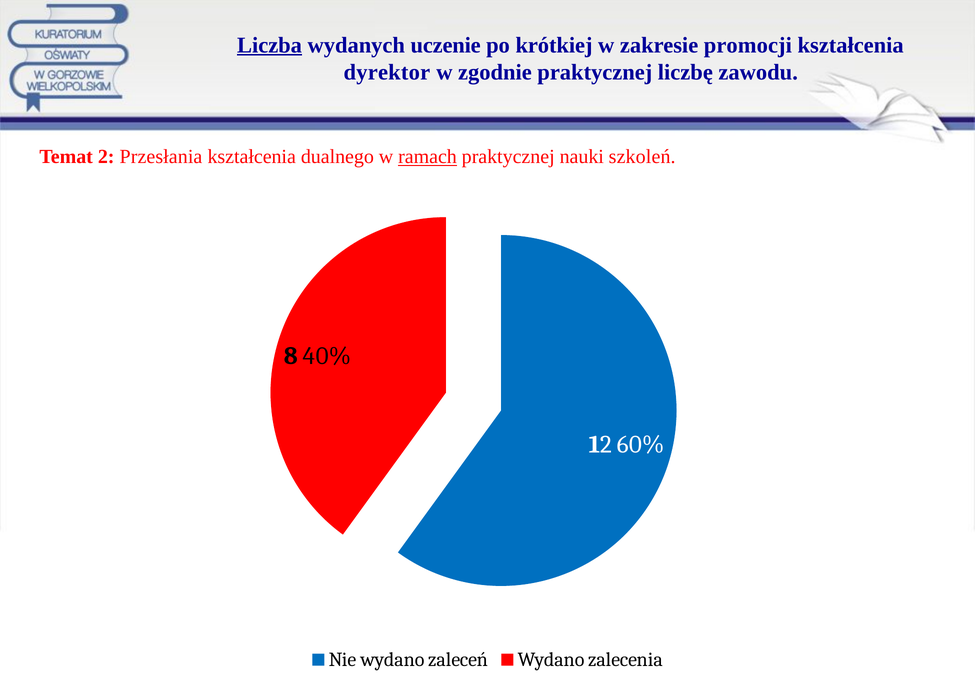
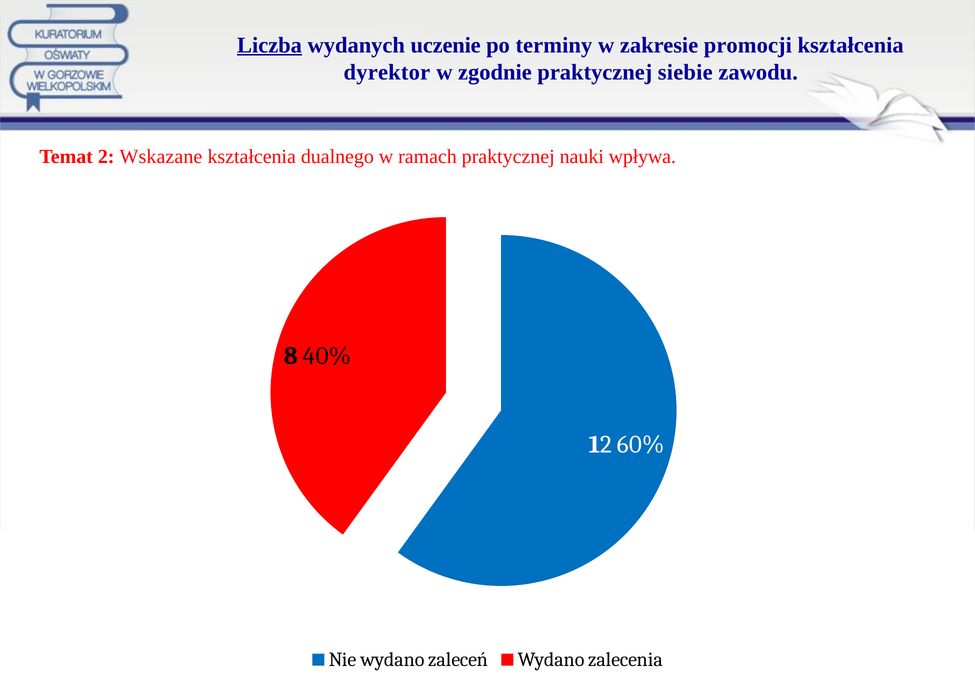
krótkiej: krótkiej -> terminy (554, 45)
liczbę: liczbę -> siebie (685, 72)
Przesłania: Przesłania -> Wskazane (161, 157)
ramach underline: present -> none (428, 157)
szkoleń: szkoleń -> wpływa (642, 157)
